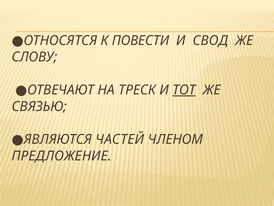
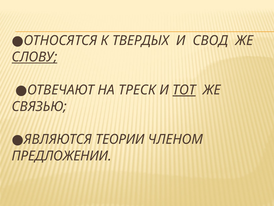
ПОВЕСТИ: ПОВЕСТИ -> ТВЕРДЫХ (141, 40)
СЛОВУ underline: none -> present (35, 57)
ЧАСТЕЙ: ЧАСТЕЙ -> ТЕОРИИ (120, 139)
ПРЕДЛОЖЕНИЕ: ПРЕДЛОЖЕНИЕ -> ПРЕДЛОЖЕНИИ (62, 156)
